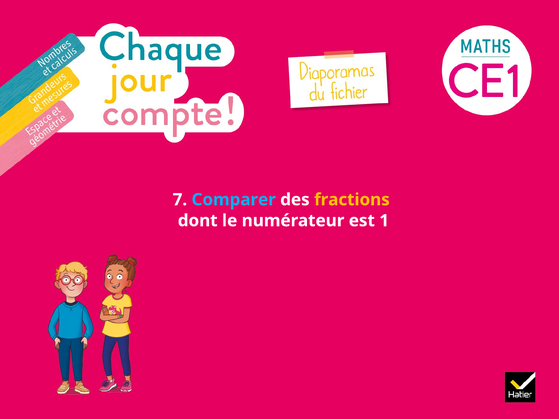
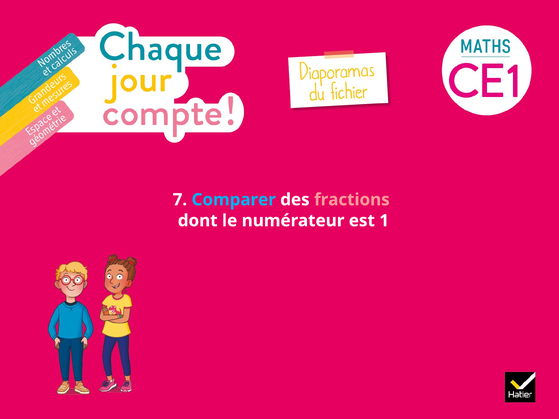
fractions colour: yellow -> pink (352, 200)
